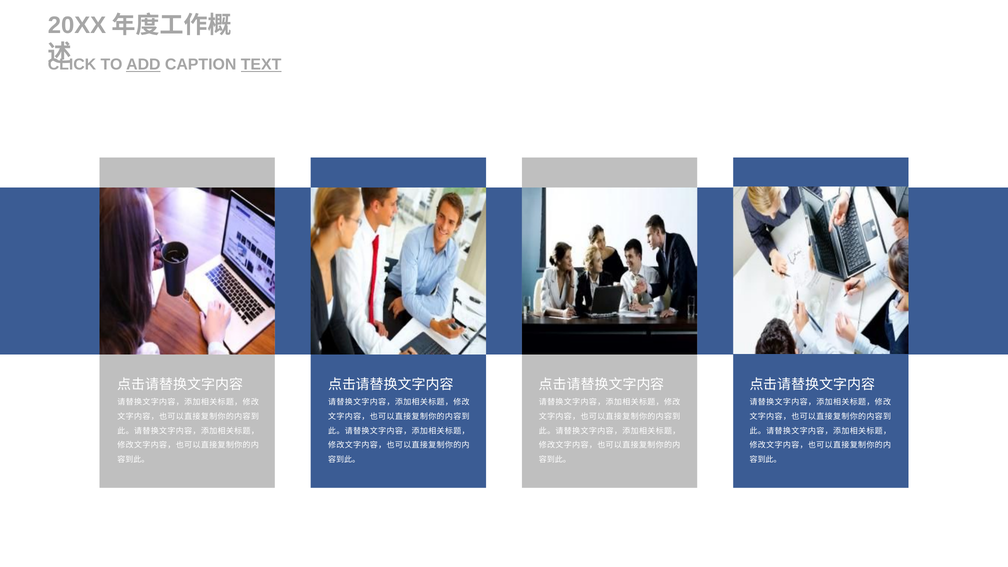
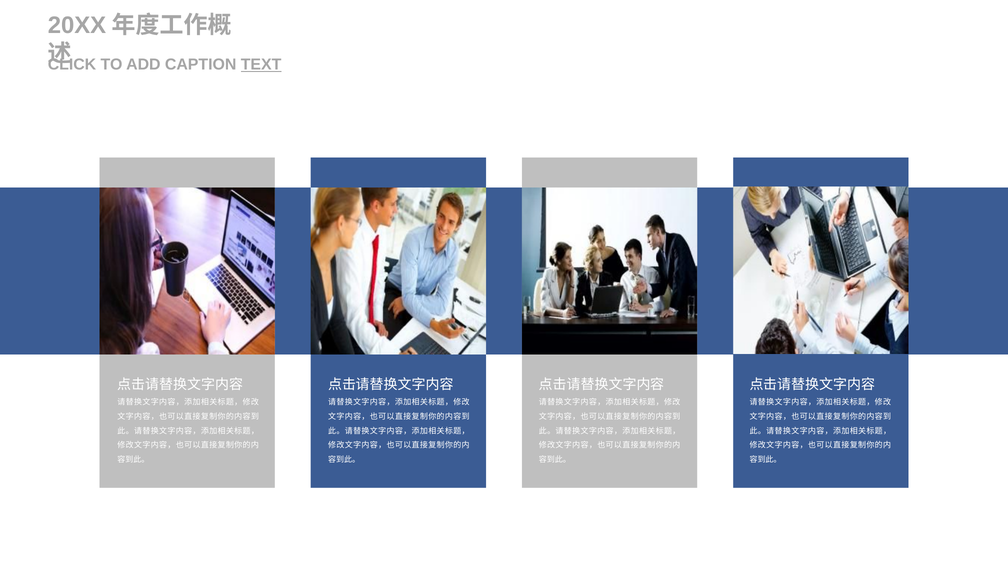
ADD underline: present -> none (143, 65)
